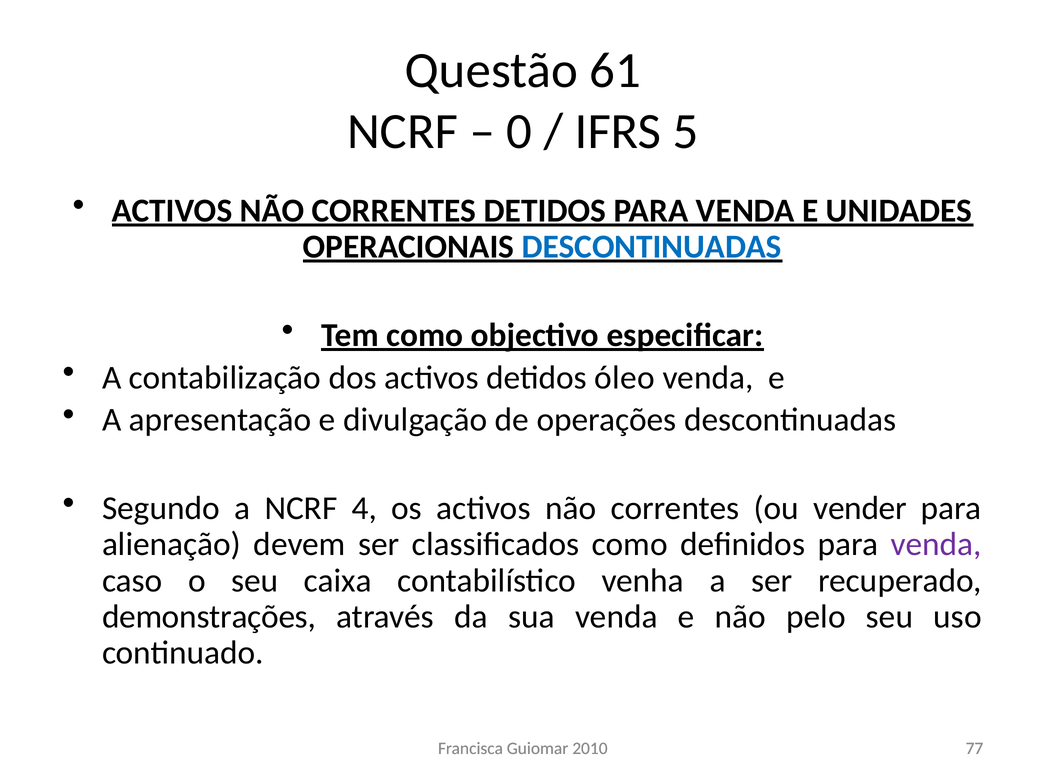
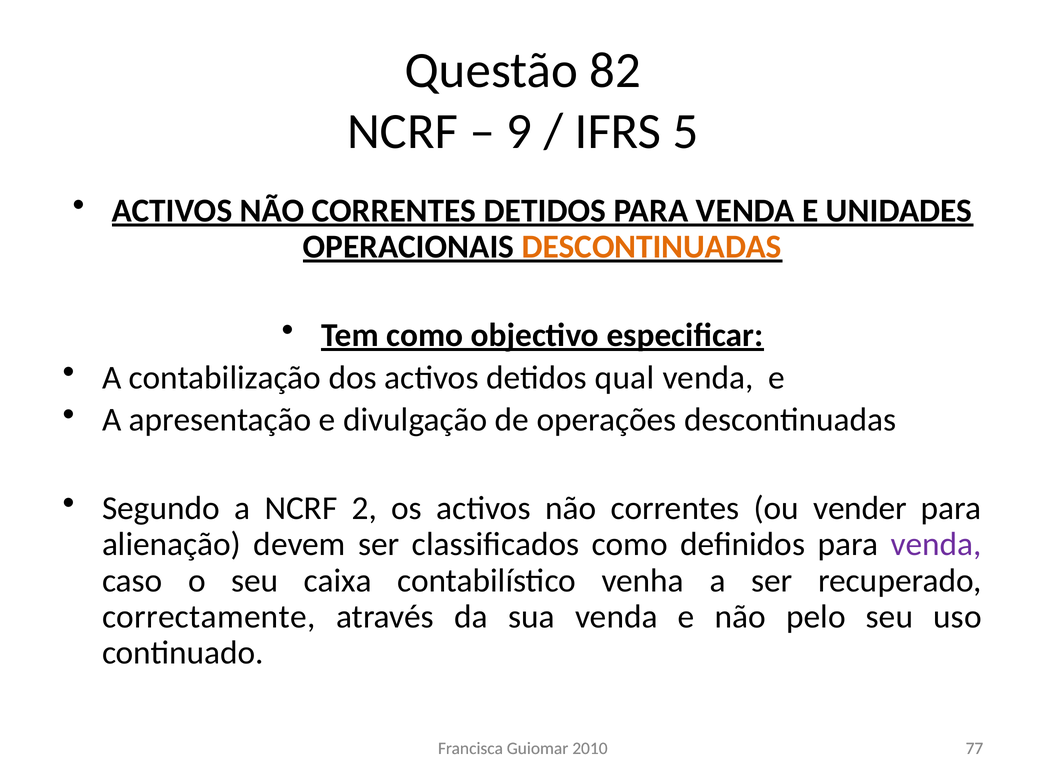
61: 61 -> 82 (615, 71)
0: 0 -> 9 (519, 132)
DESCONTINUADAS colour: blue -> orange (652, 247)
óleo: óleo -> qual (625, 378)
4: 4 -> 2 (364, 509)
demonstrações: demonstrações -> correctamente (209, 617)
